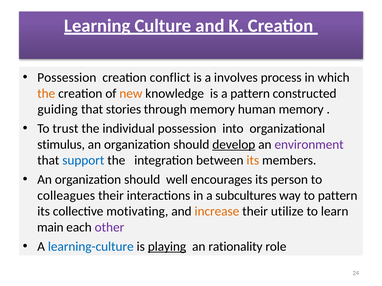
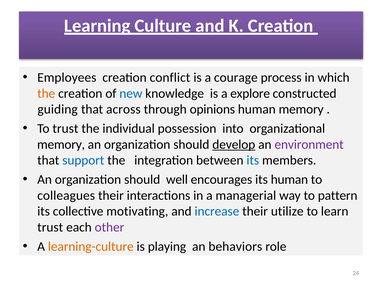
Possession: Possession -> Employees (67, 78)
involves: involves -> courage (236, 78)
new colour: orange -> blue (131, 94)
a pattern: pattern -> explore (250, 94)
stories: stories -> across (123, 109)
through memory: memory -> opinions (212, 109)
stimulus: stimulus -> memory (61, 145)
its colour: orange -> blue (253, 161)
its person: person -> human (289, 180)
subcultures: subcultures -> managerial (246, 196)
increase colour: orange -> blue (217, 212)
main: main -> trust (50, 228)
learning-culture colour: blue -> orange (91, 247)
playing underline: present -> none (167, 247)
rationality: rationality -> behaviors (235, 247)
